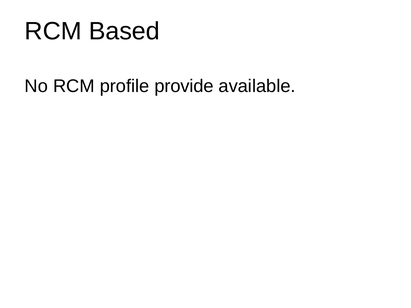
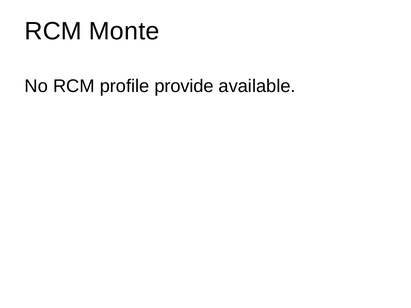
Based: Based -> Monte (124, 31)
